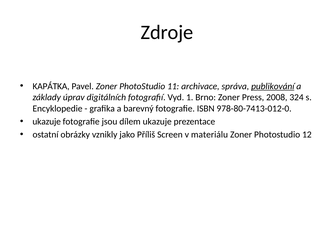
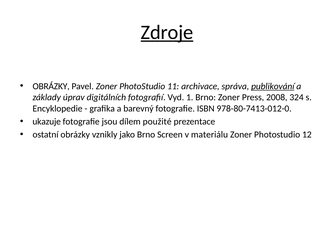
Zdroje underline: none -> present (167, 32)
KAPÁTKA: KAPÁTKA -> OBRÁZKY (51, 86)
dílem ukazuje: ukazuje -> použité (157, 121)
jako Příliš: Příliš -> Brno (146, 134)
